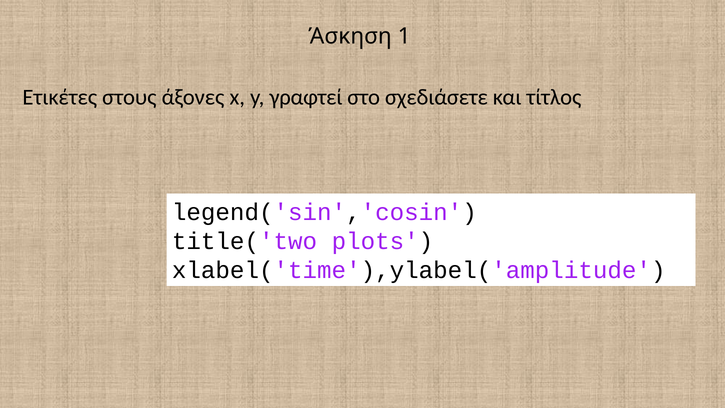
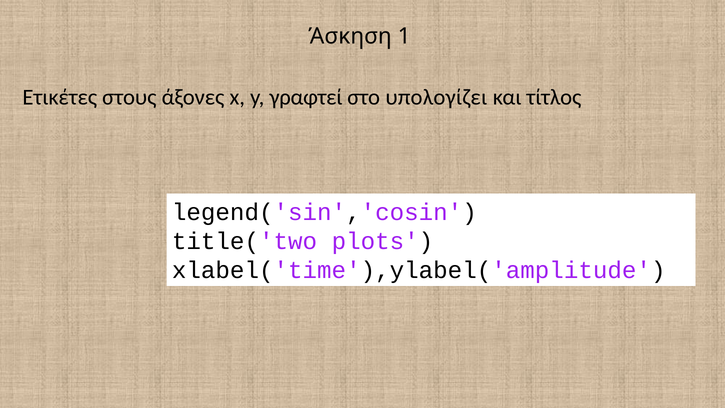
σχεδιάσετε: σχεδιάσετε -> υπολογίζει (436, 97)
